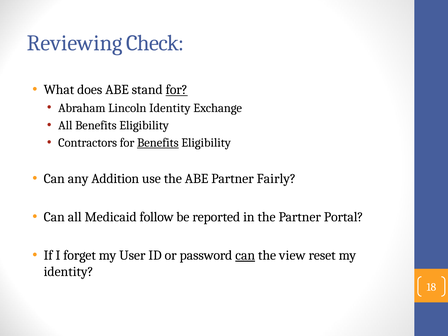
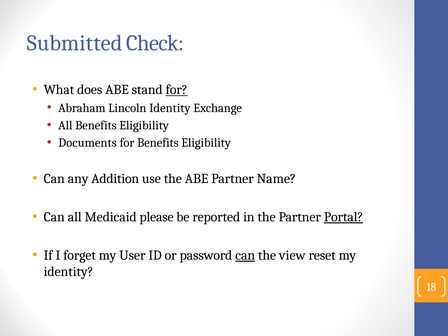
Reviewing: Reviewing -> Submitted (75, 43)
Contractors: Contractors -> Documents (88, 143)
Benefits underline: present -> none (158, 143)
Fairly: Fairly -> Name (276, 179)
follow: follow -> please (157, 217)
Portal underline: none -> present (344, 217)
